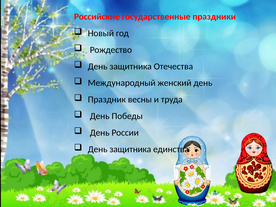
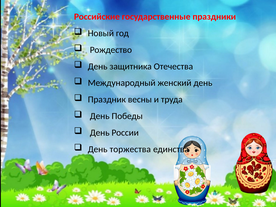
защитника: защитника -> торжества (130, 149)
